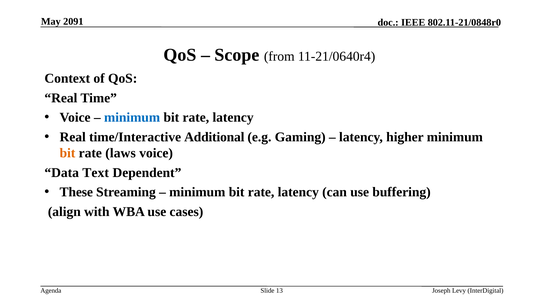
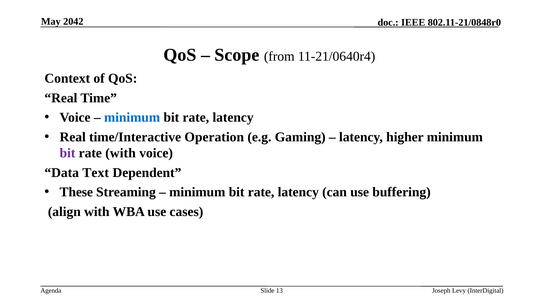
2091: 2091 -> 2042 (73, 21)
Additional: Additional -> Operation (214, 137)
bit colour: orange -> purple (68, 153)
rate laws: laws -> with (121, 153)
